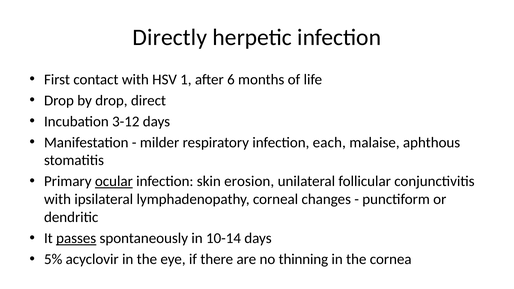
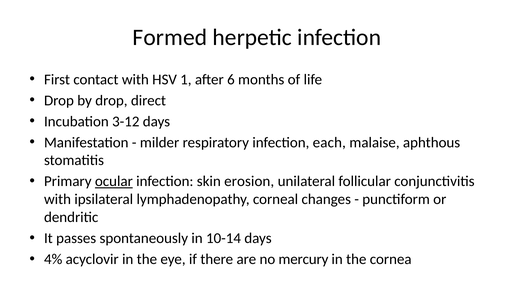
Directly: Directly -> Formed (170, 37)
passes underline: present -> none (76, 238)
5%: 5% -> 4% (53, 259)
thinning: thinning -> mercury (303, 259)
